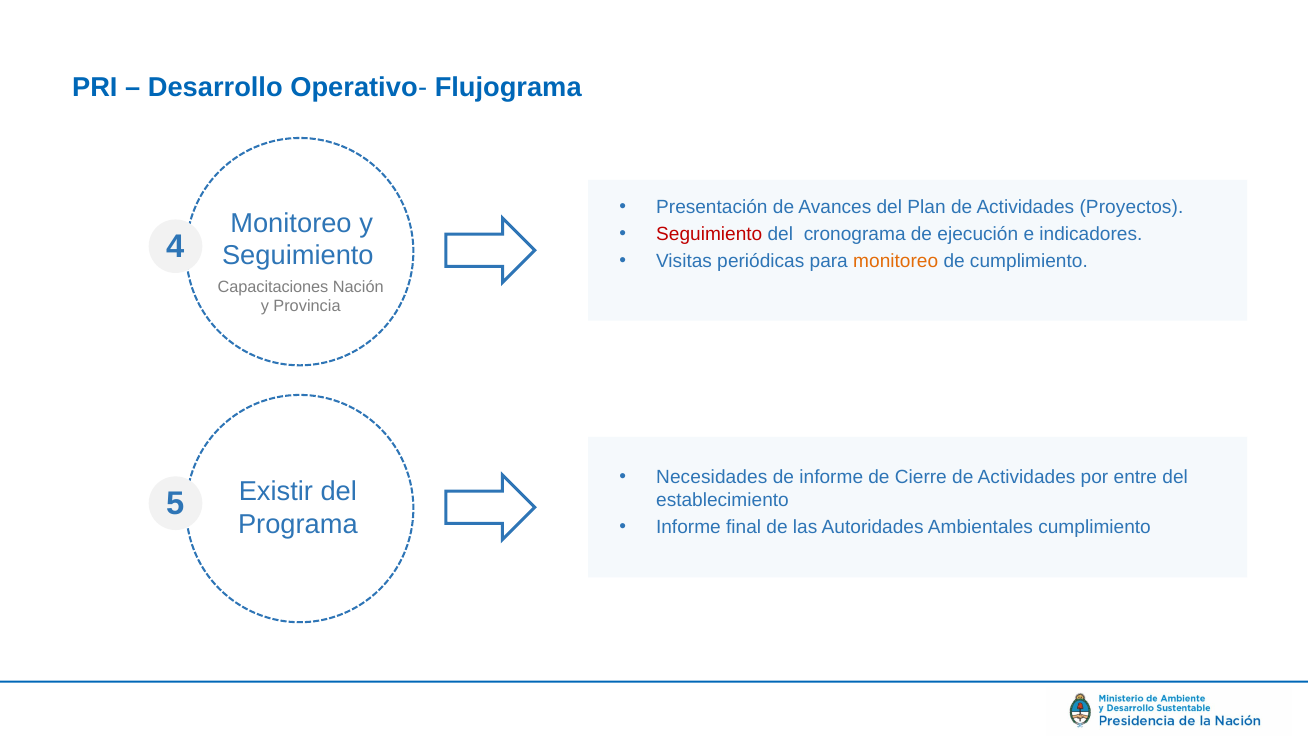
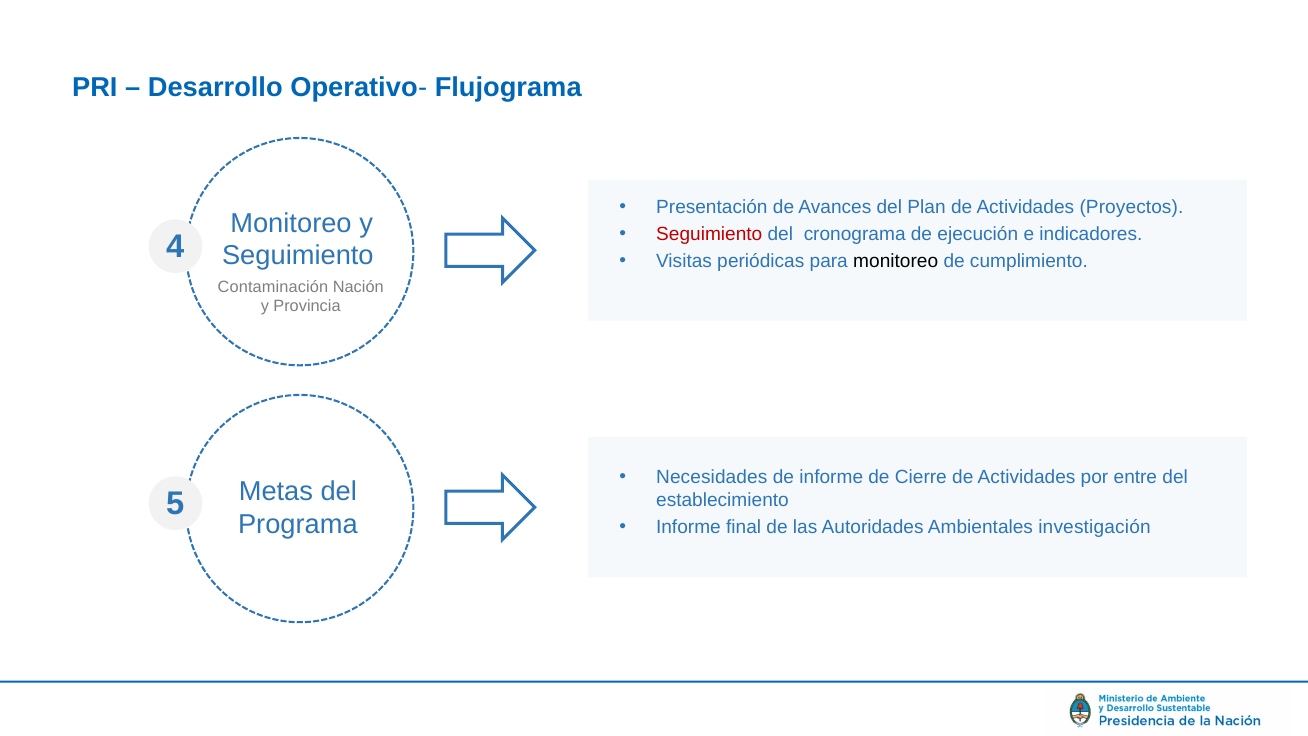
monitoreo colour: orange -> black (896, 261)
Capacitaciones: Capacitaciones -> Contaminación (273, 287)
Existir: Existir -> Metas (276, 491)
Ambientales cumplimiento: cumplimiento -> investigación (1094, 527)
